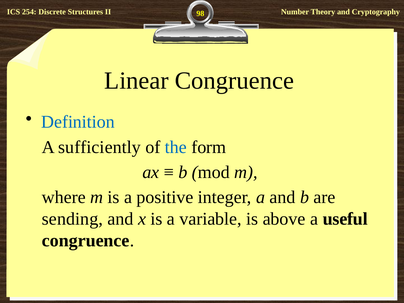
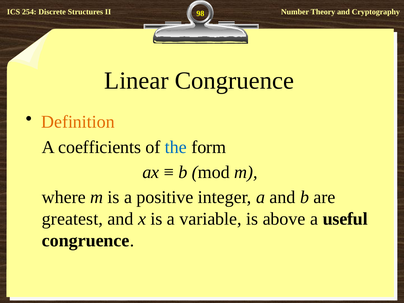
Definition colour: blue -> orange (78, 122)
sufficiently: sufficiently -> coefficients (100, 147)
sending: sending -> greatest (72, 219)
